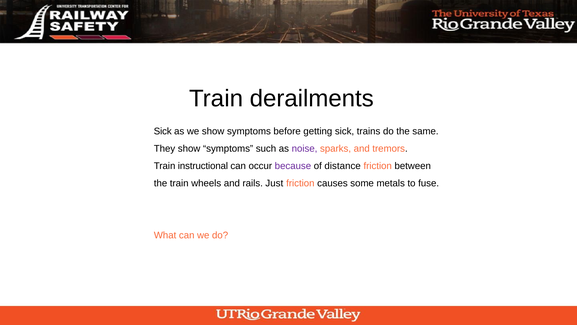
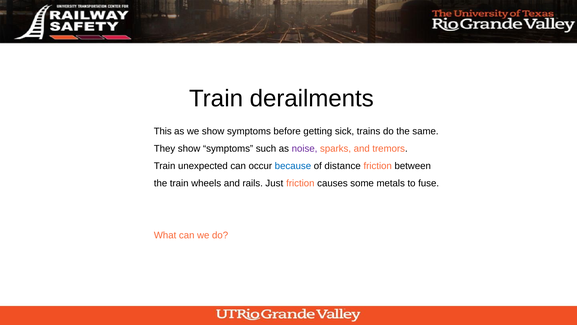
Sick: Sick -> This (163, 131)
instructional: instructional -> unexpected (203, 166)
because colour: purple -> blue (293, 166)
